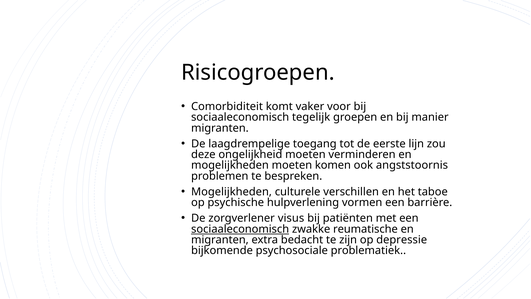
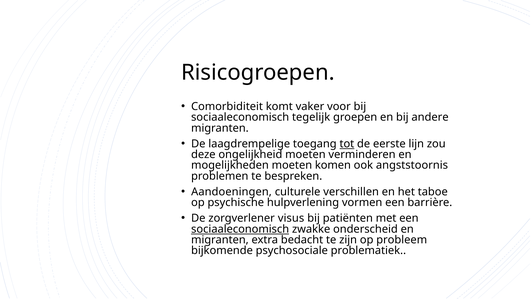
manier: manier -> andere (430, 117)
tot underline: none -> present (347, 144)
Mogelijkheden: Mogelijkheden -> Aandoeningen (231, 192)
reumatische: reumatische -> onderscheid (365, 229)
depressie: depressie -> probleem (402, 240)
